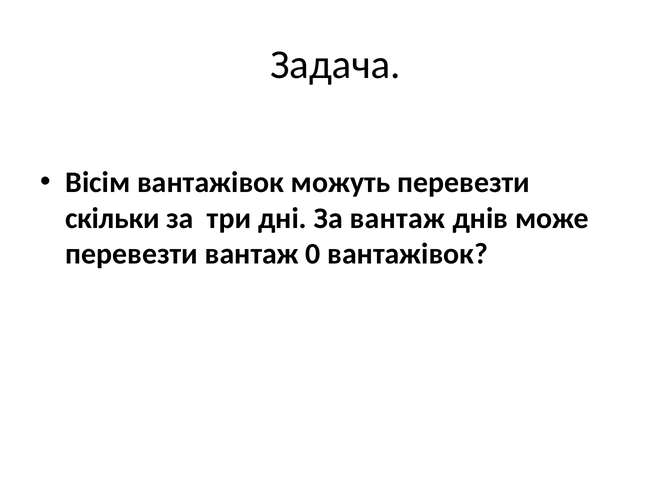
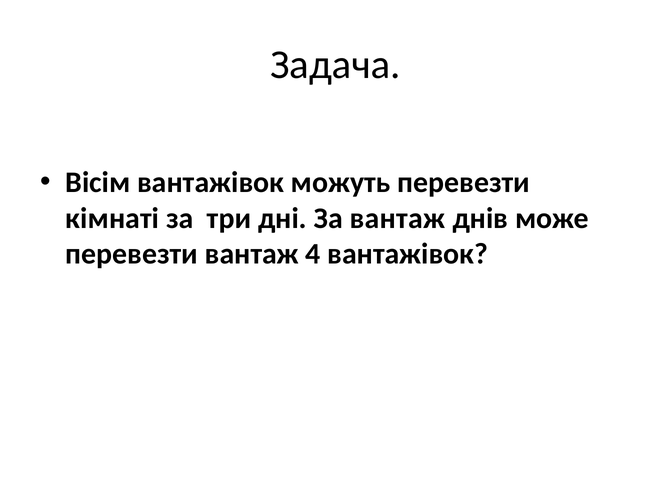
скільки: скільки -> кімнаті (112, 218)
0: 0 -> 4 (313, 254)
